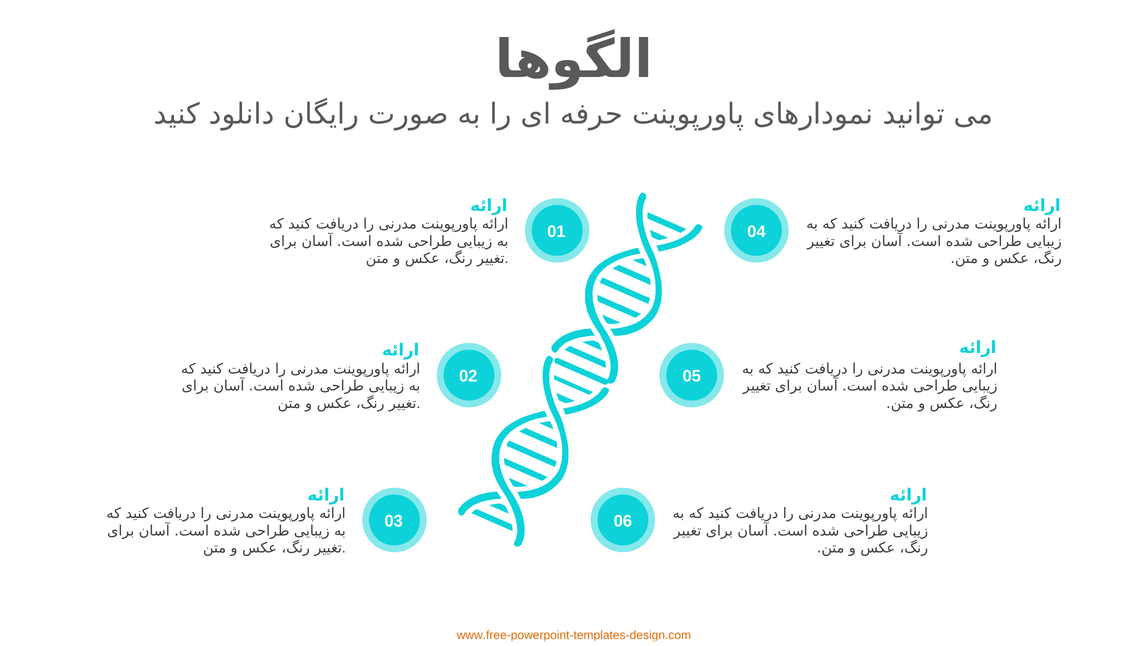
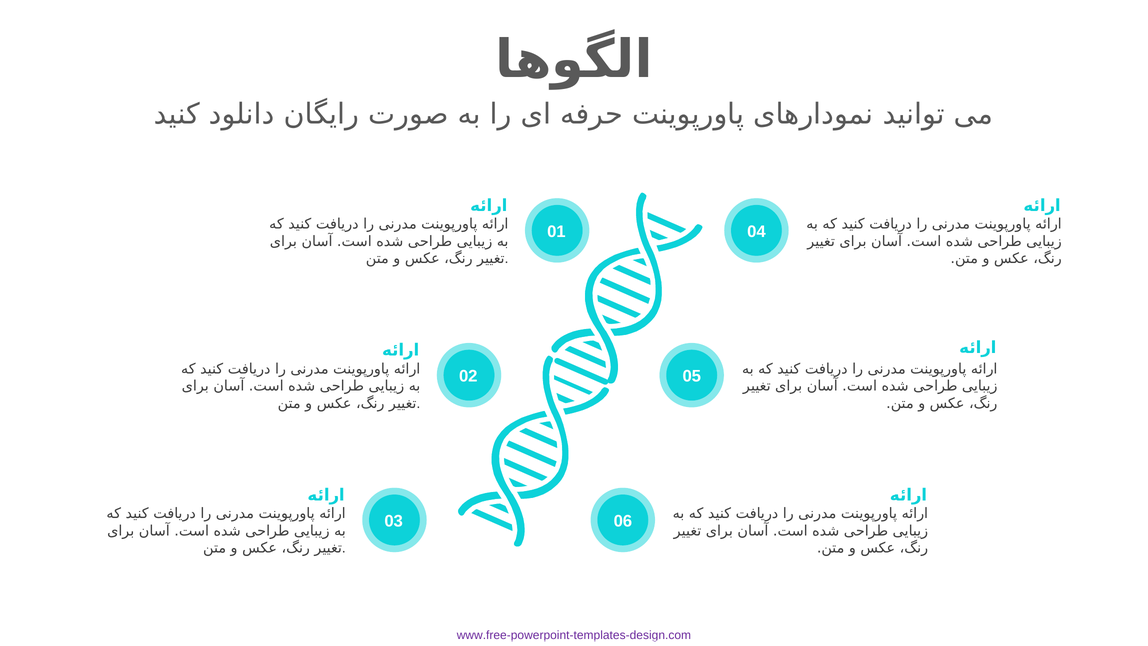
www.free-powerpoint-templates-design.com colour: orange -> purple (574, 635)
